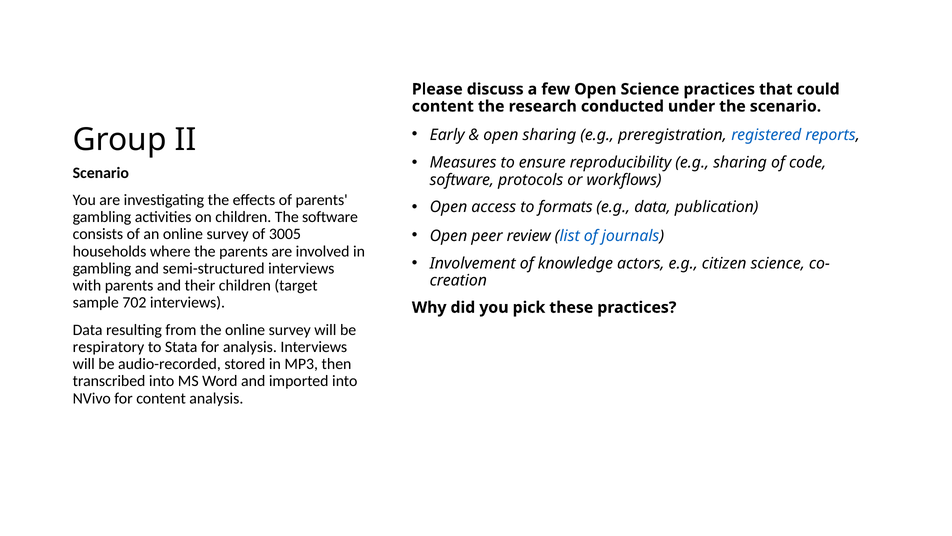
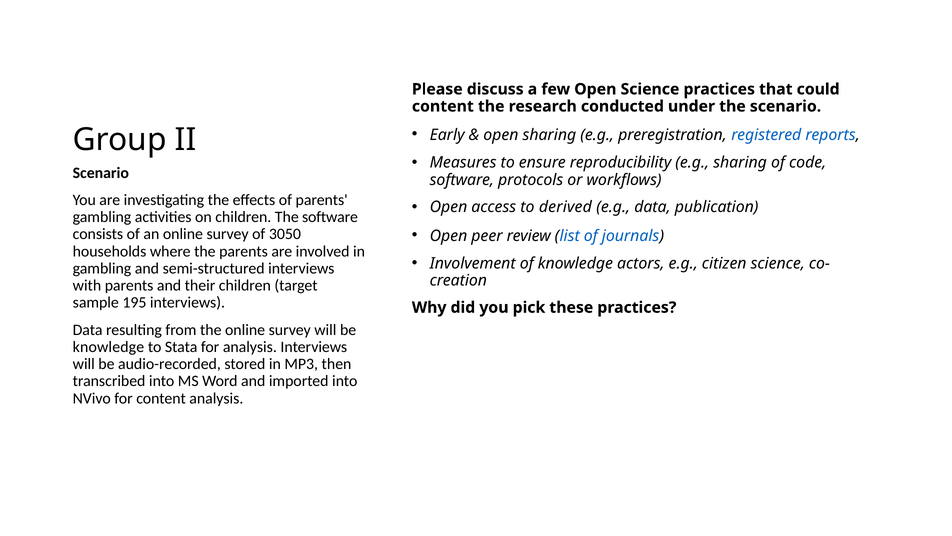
formats: formats -> derived (565, 207)
3005: 3005 -> 3050 (285, 234)
702: 702 -> 195 (134, 302)
respiratory: respiratory -> knowledge (108, 347)
